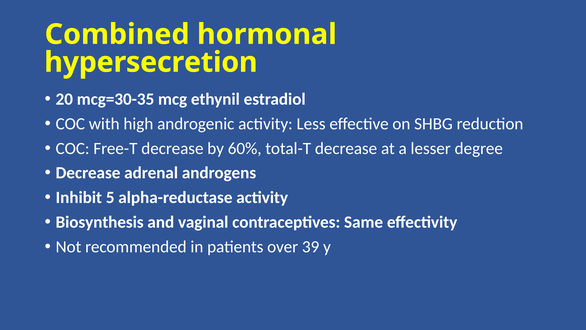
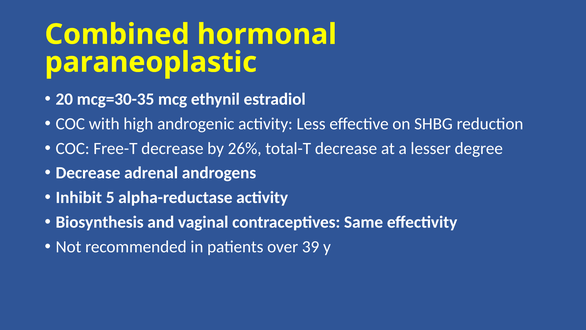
hypersecretion: hypersecretion -> paraneoplastic (151, 62)
60%: 60% -> 26% (245, 148)
